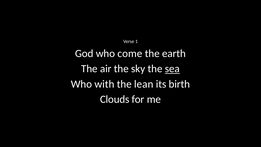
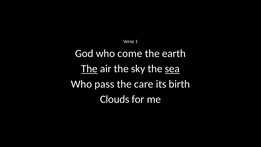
The underline: none -> present (89, 69)
with: with -> pass (104, 84)
lean: lean -> care (144, 84)
